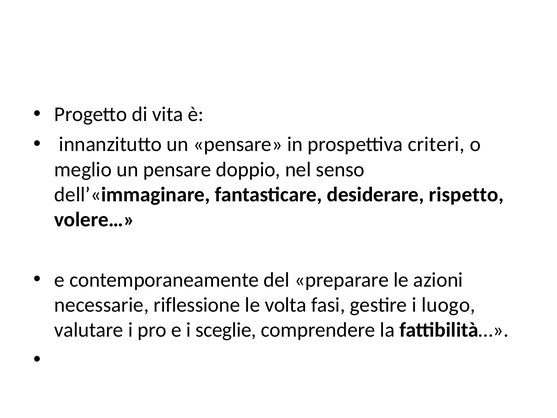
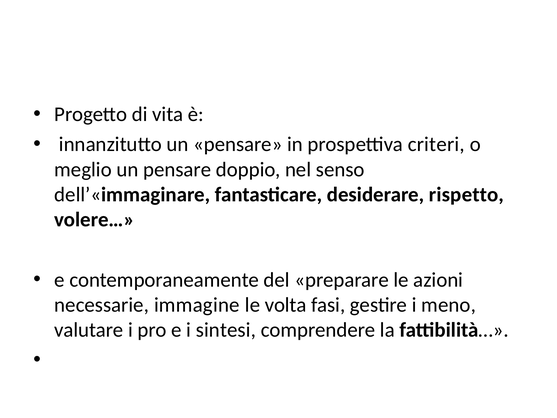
riflessione: riflessione -> immagine (197, 305)
luogo: luogo -> meno (449, 305)
sceglie: sceglie -> sintesi (226, 330)
